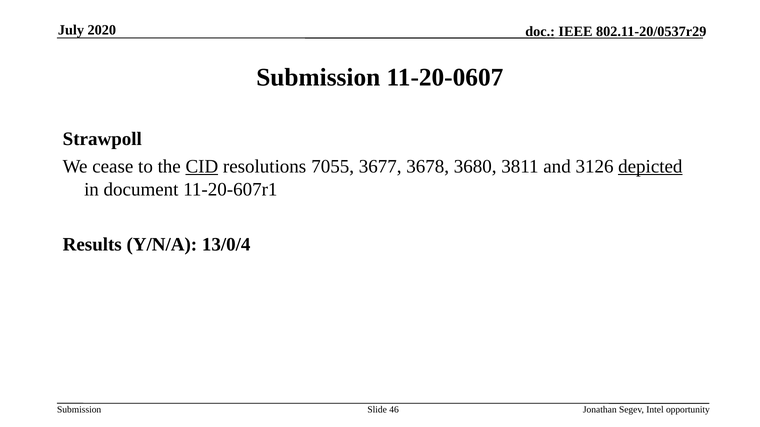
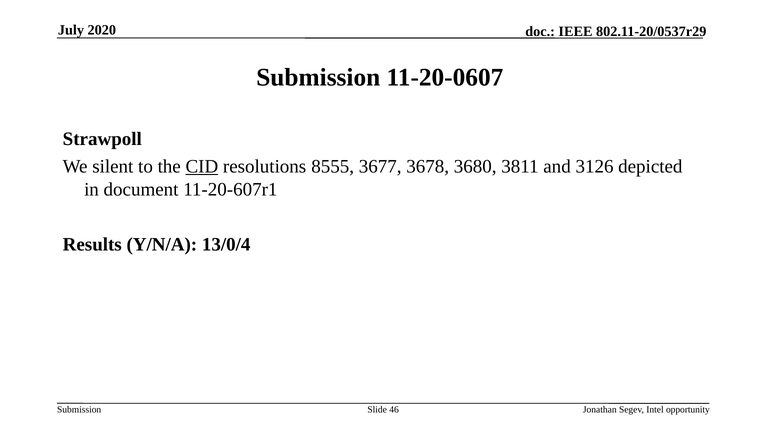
cease: cease -> silent (113, 167)
7055: 7055 -> 8555 (333, 167)
depicted underline: present -> none (650, 167)
